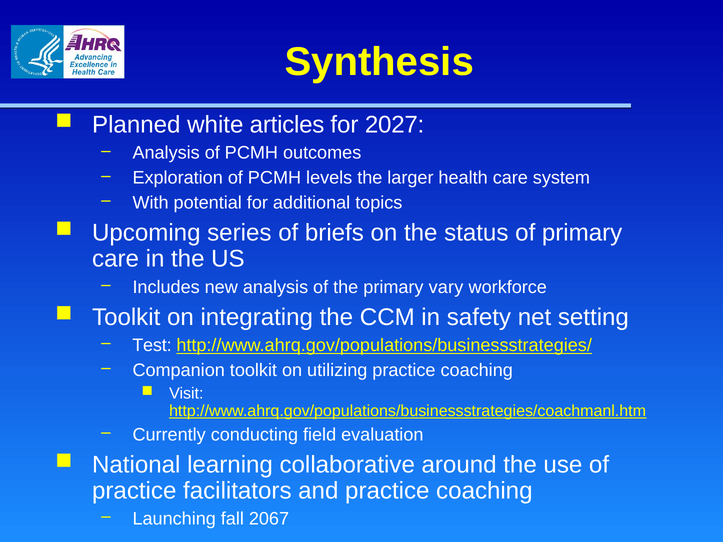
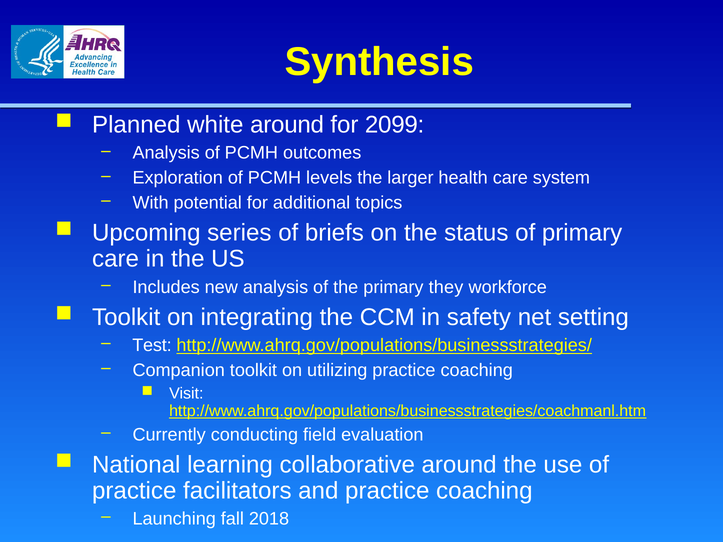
white articles: articles -> around (287, 125)
2027: 2027 -> 2099 (395, 125)
vary: vary -> they (446, 287)
2067: 2067 -> 2018 (269, 519)
